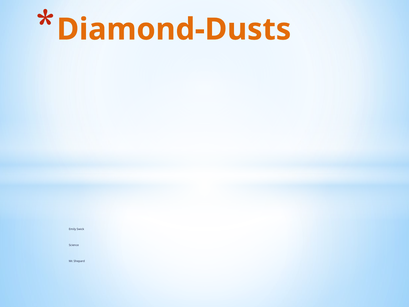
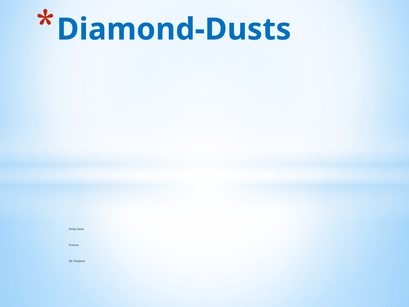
Diamond-Dusts colour: orange -> blue (174, 29)
